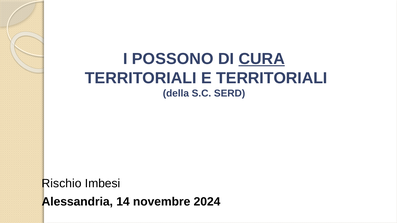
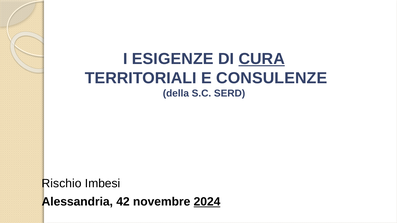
POSSONO: POSSONO -> ESIGENZE (173, 59)
E TERRITORIALI: TERRITORIALI -> CONSULENZE (272, 78)
14: 14 -> 42 (123, 202)
2024 underline: none -> present (207, 202)
